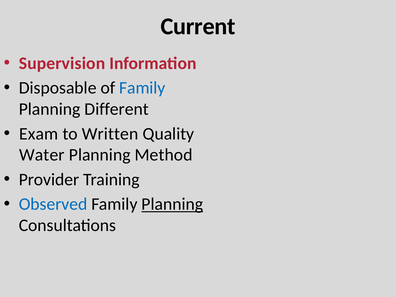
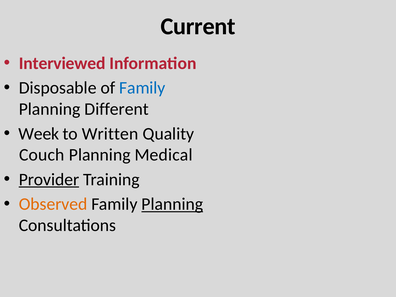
Supervision: Supervision -> Interviewed (62, 63)
Exam: Exam -> Week (39, 134)
Water: Water -> Couch (42, 155)
Method: Method -> Medical (164, 155)
Provider underline: none -> present (49, 179)
Observed colour: blue -> orange (53, 204)
